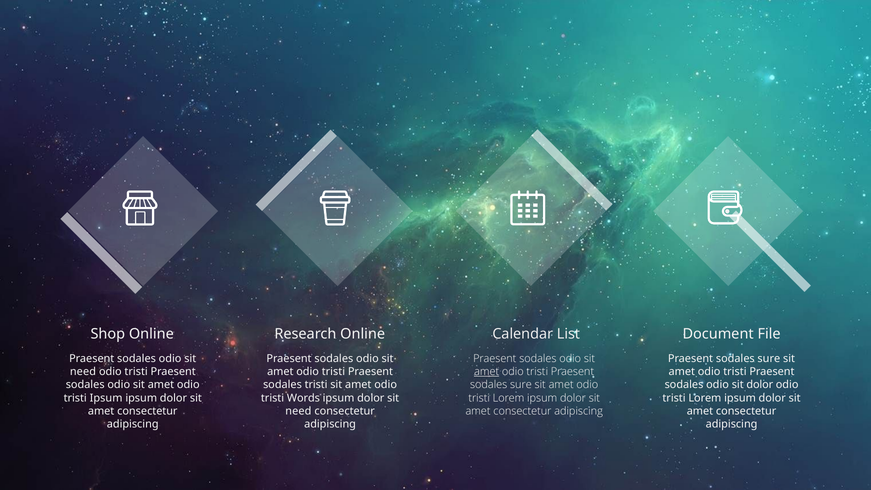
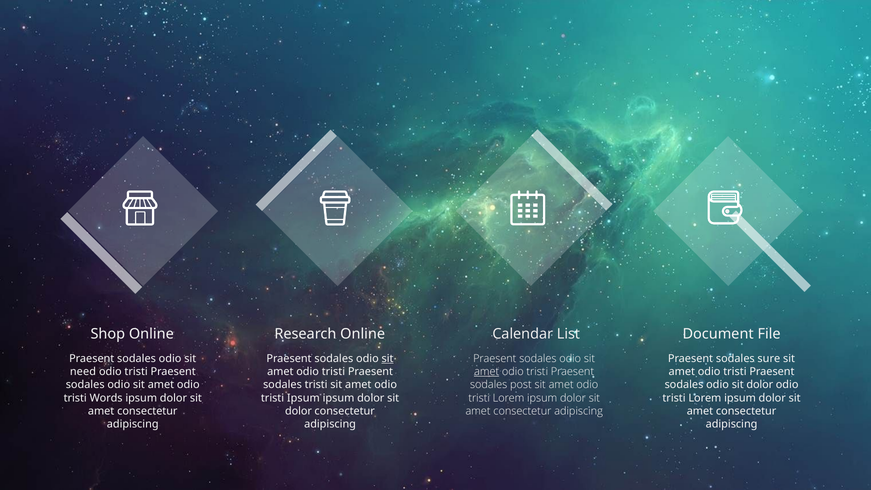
sit underline: none -> present (388, 359)
sure: sure -> post (521, 385)
tristi Ipsum: Ipsum -> Words (106, 398)
tristi Words: Words -> Ipsum (303, 398)
need: need -> dolor (298, 411)
